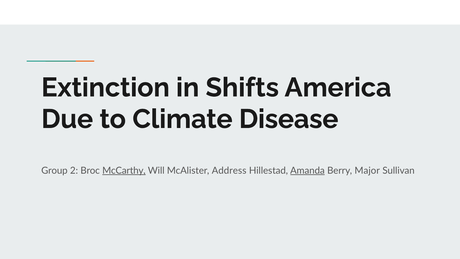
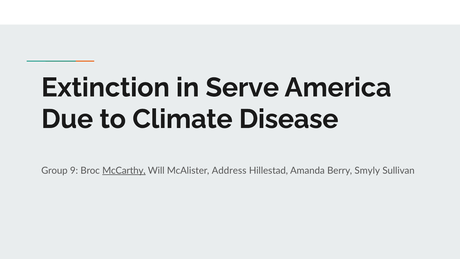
Shifts: Shifts -> Serve (242, 87)
2: 2 -> 9 (74, 170)
Amanda underline: present -> none (307, 170)
Major: Major -> Smyly (367, 170)
